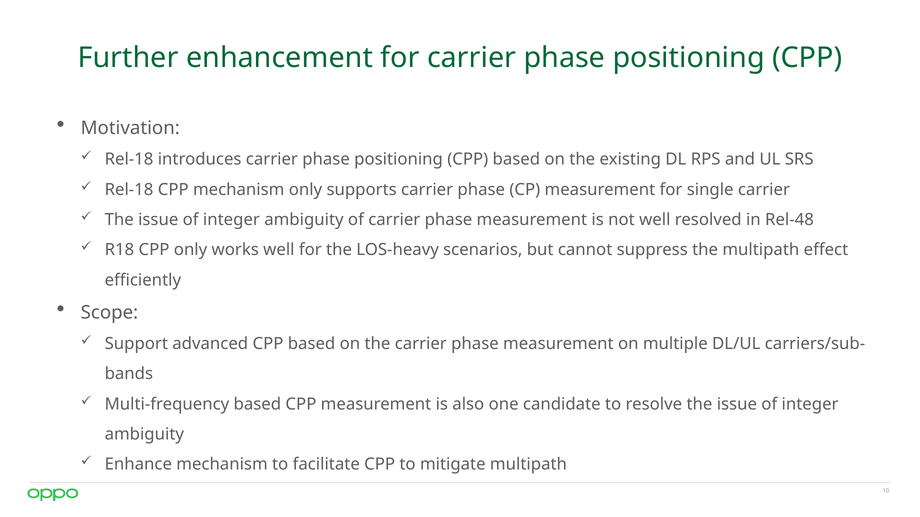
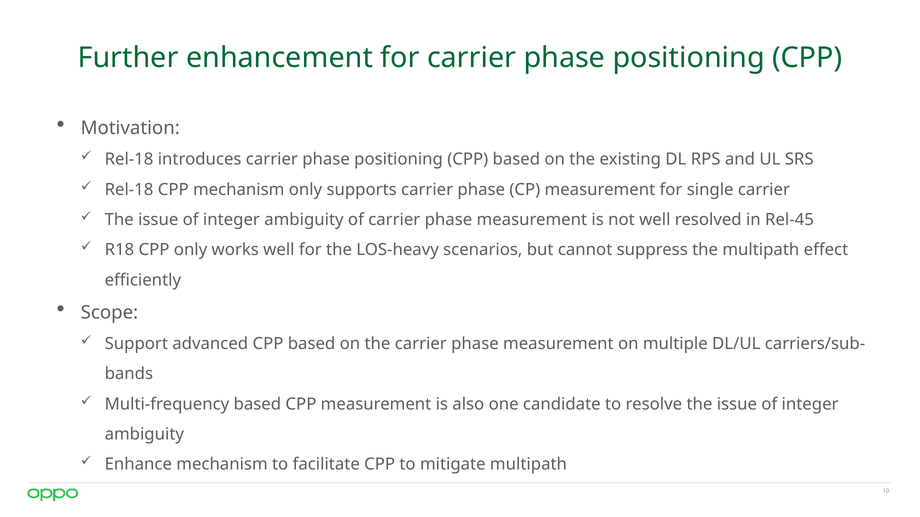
Rel-48: Rel-48 -> Rel-45 (790, 220)
